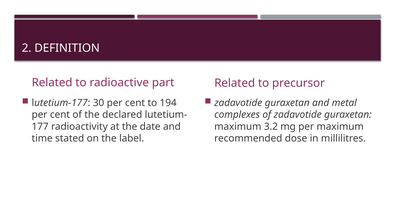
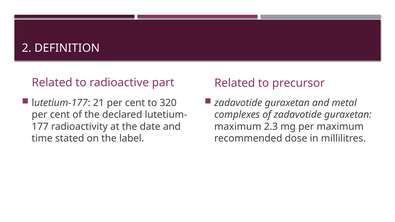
30: 30 -> 21 (99, 103)
194: 194 -> 320 (168, 103)
3.2: 3.2 -> 2.3 (271, 127)
